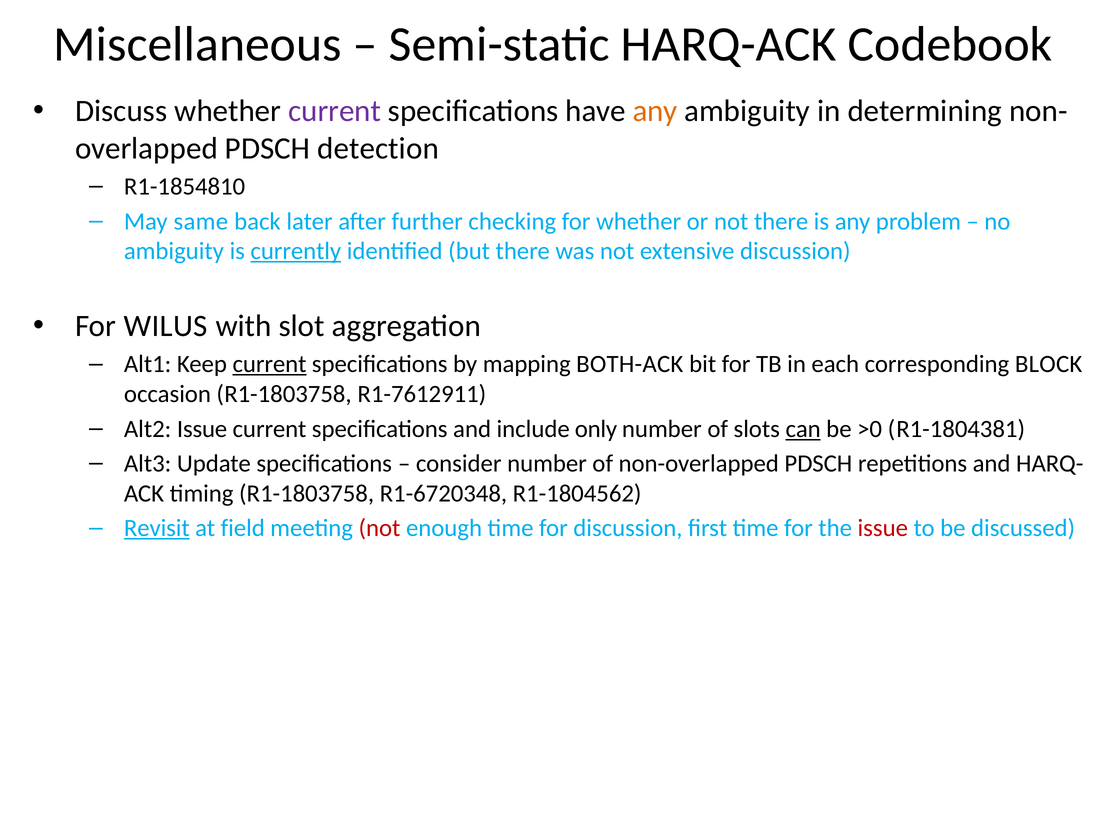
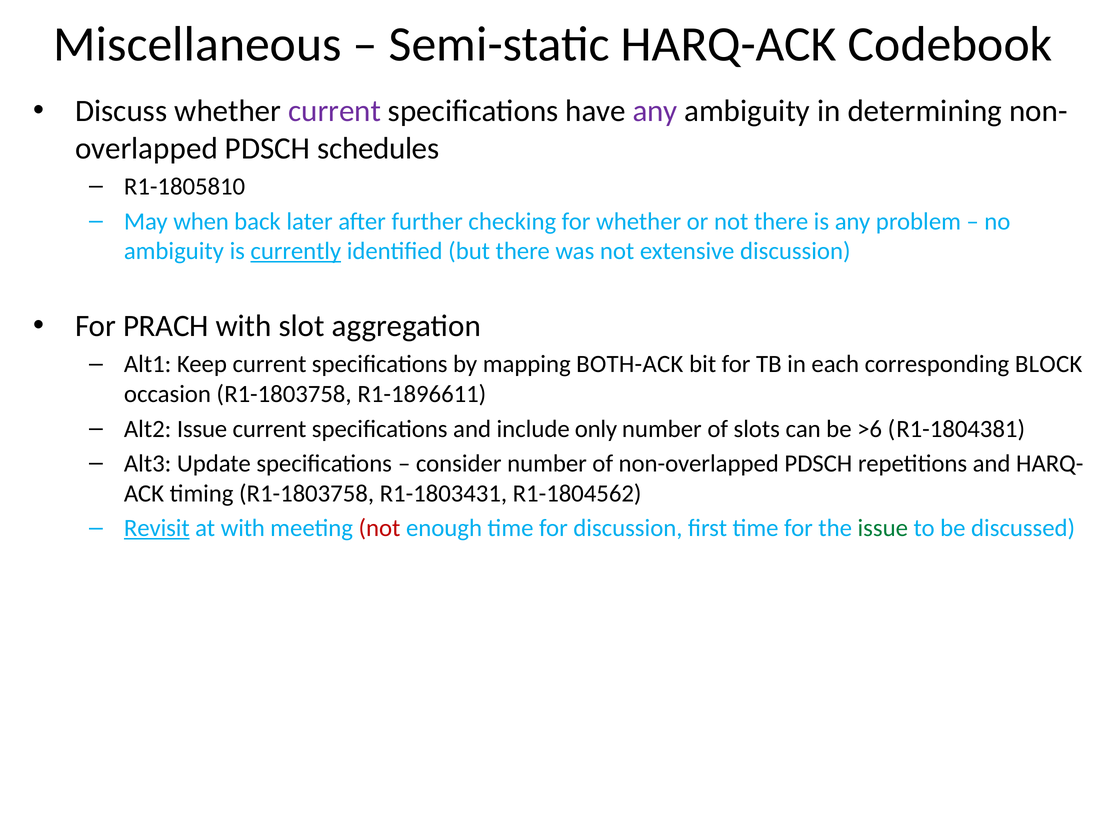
any colour: orange -> purple (655, 111)
detection: detection -> schedules (378, 148)
R1-1854810: R1-1854810 -> R1-1805810 (185, 186)
same: same -> when (201, 221)
WILUS: WILUS -> PRACH (166, 326)
current underline: present -> none (270, 364)
R1-7612911: R1-7612911 -> R1-1896611 (422, 394)
can underline: present -> none (803, 429)
>0: >0 -> >6 (870, 429)
R1-6720348: R1-6720348 -> R1-1803431 (443, 493)
at field: field -> with (243, 528)
issue colour: red -> green (883, 528)
